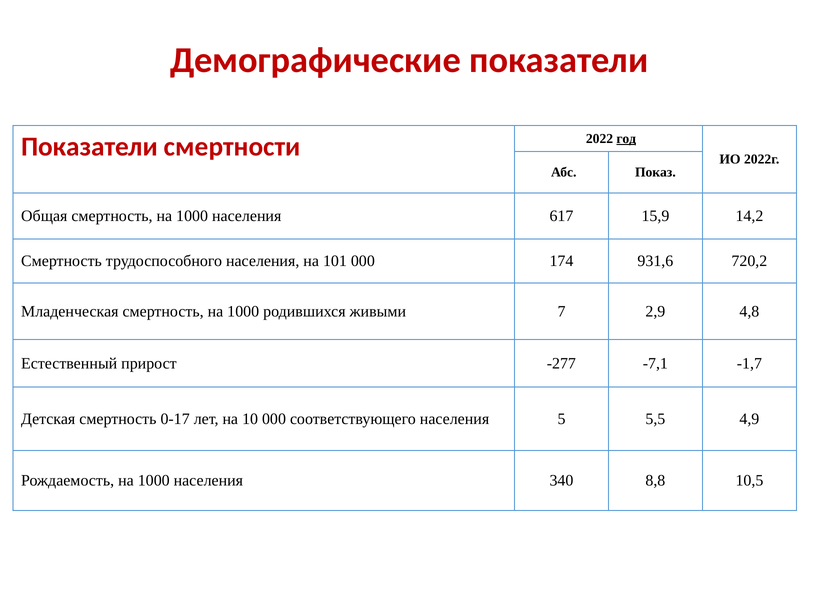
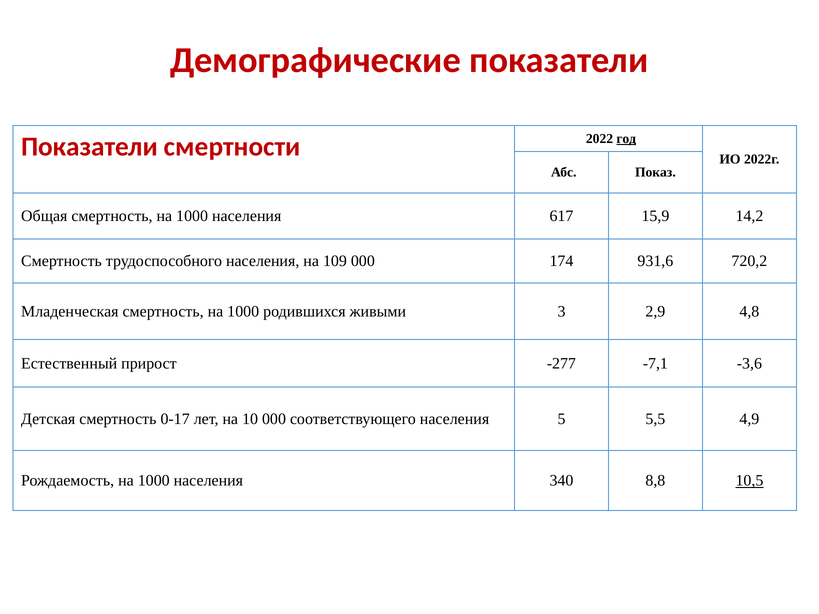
101: 101 -> 109 (335, 261)
7: 7 -> 3 (561, 311)
-1,7: -1,7 -> -3,6 (749, 364)
10,5 underline: none -> present (749, 481)
